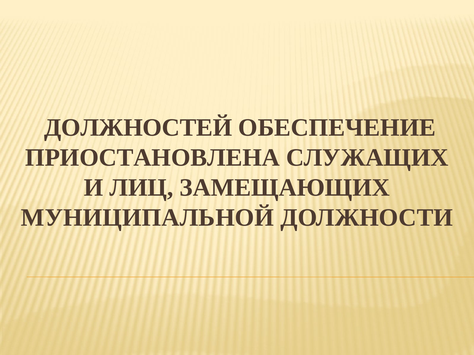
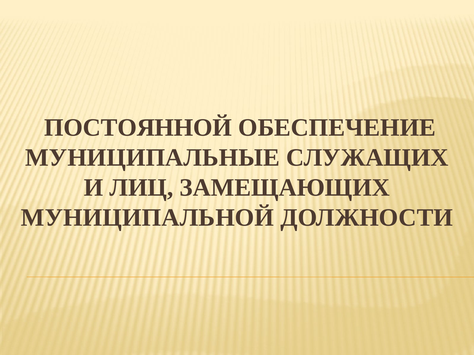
ДОЛЖНОСТЕЙ: ДОЛЖНОСТЕЙ -> ПОСТОЯННОЙ (138, 128)
ПРИОСТАНОВЛЕНА: ПРИОСТАНОВЛЕНА -> МУНИЦИПАЛЬНЫЕ (153, 158)
